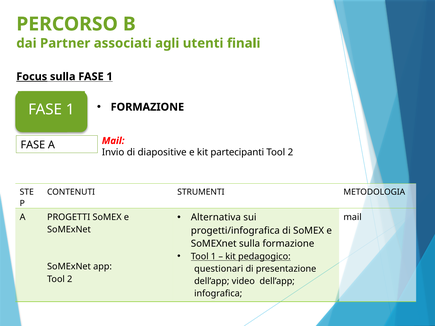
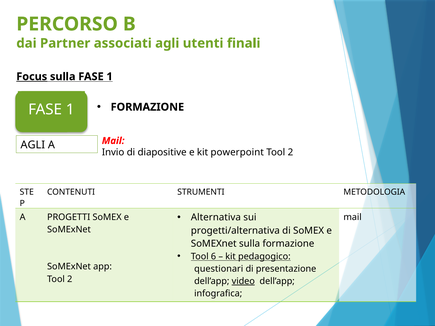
FASE: FASE -> AGLI (33, 145)
partecipanti: partecipanti -> powerpoint (237, 152)
progetti/infografica: progetti/infografica -> progetti/alternativa (235, 231)
Tool 1: 1 -> 6 (213, 257)
video underline: none -> present (243, 281)
